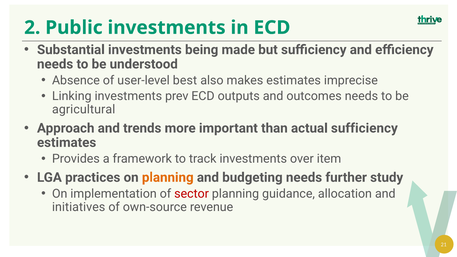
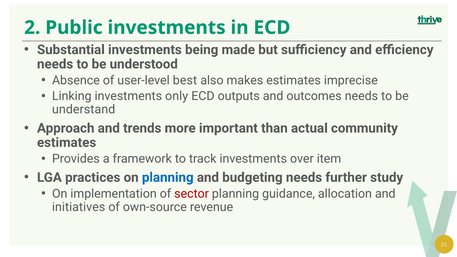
prev: prev -> only (177, 96)
agricultural: agricultural -> understand (84, 110)
actual sufficiency: sufficiency -> community (364, 128)
planning colour: orange -> blue (168, 177)
